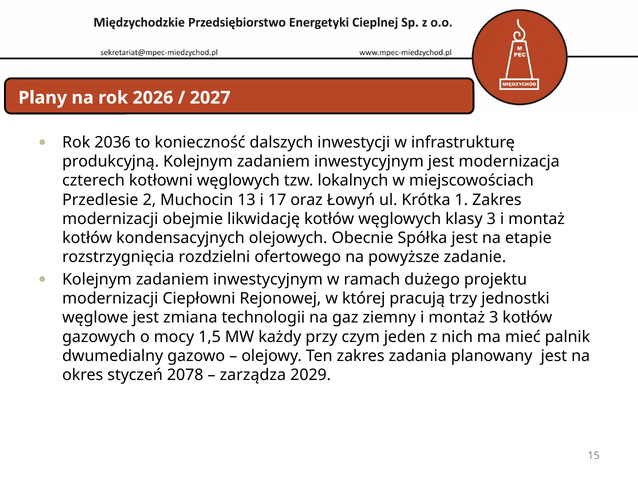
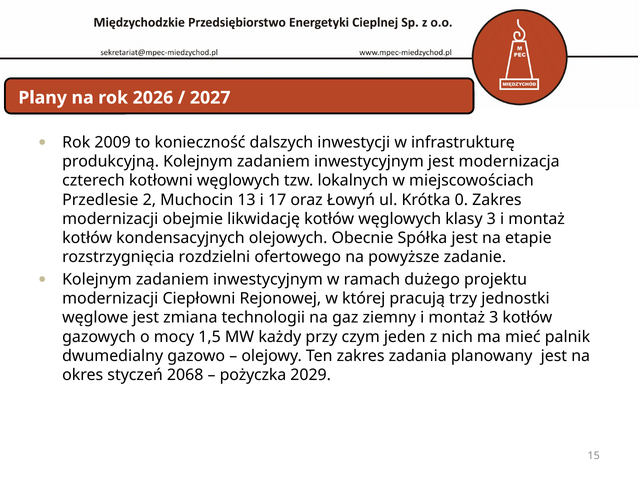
2036: 2036 -> 2009 (113, 143)
1: 1 -> 0 (461, 200)
2078: 2078 -> 2068 (185, 375)
zarządza: zarządza -> pożyczka (253, 375)
